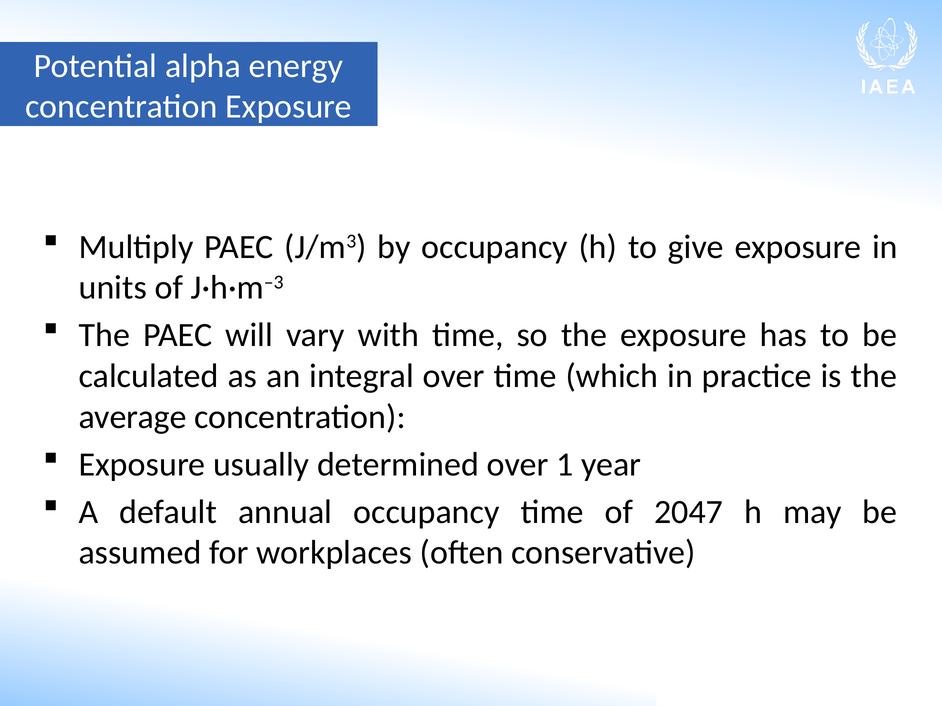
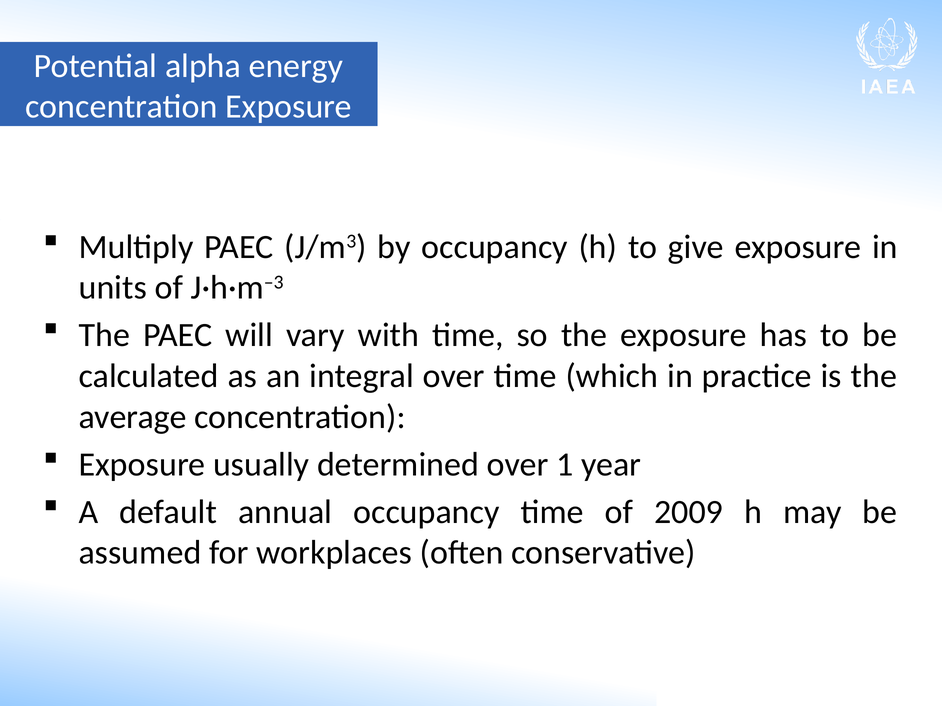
2047: 2047 -> 2009 (689, 512)
